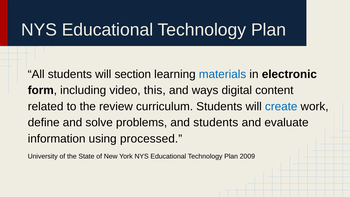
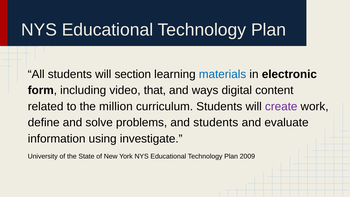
this: this -> that (155, 90)
review: review -> million (116, 106)
create colour: blue -> purple (281, 106)
processed: processed -> investigate (151, 139)
